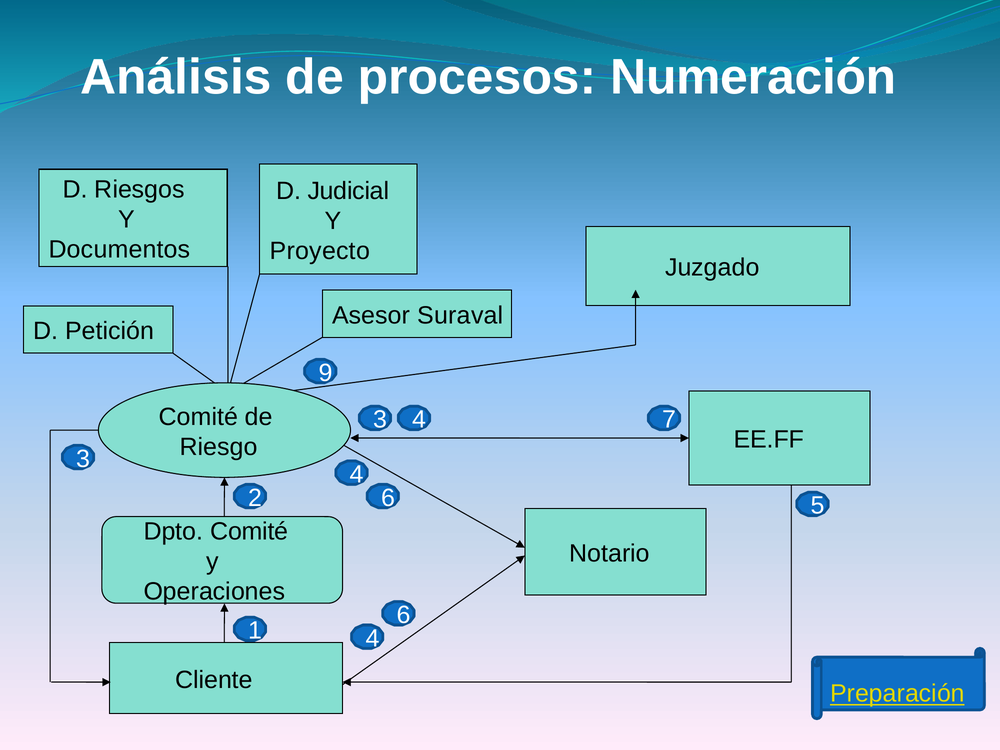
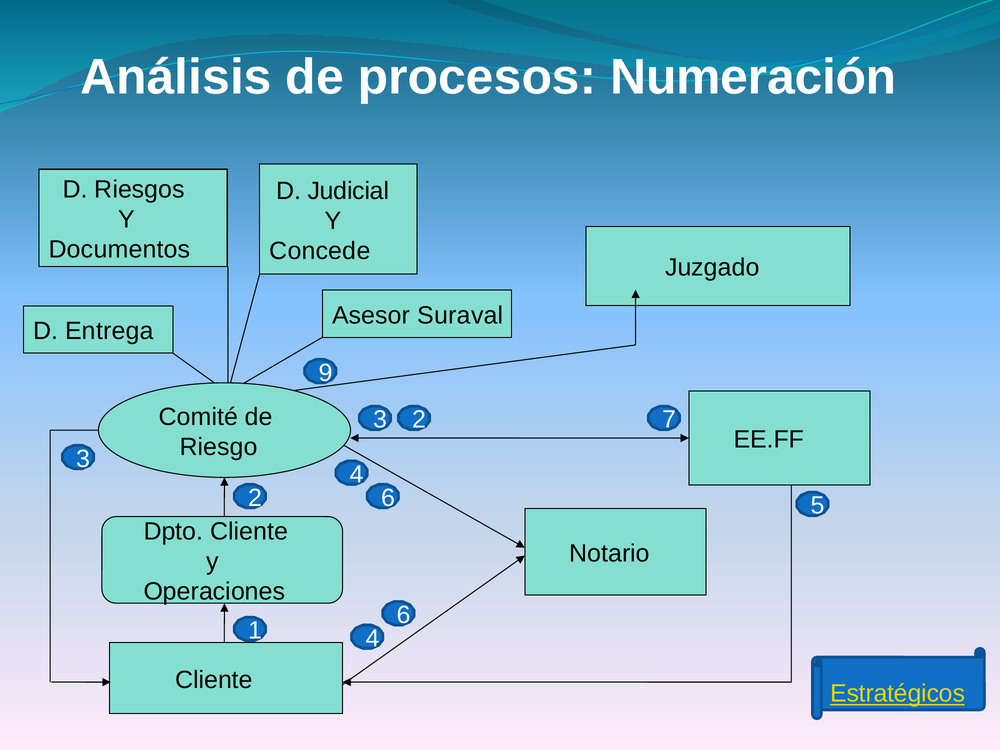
Proyecto: Proyecto -> Concede (320, 251)
Petición: Petición -> Entrega (109, 331)
3 4: 4 -> 2 (419, 420)
Dpto Comité: Comité -> Cliente (249, 532)
Preparación: Preparación -> Estratégicos (898, 694)
